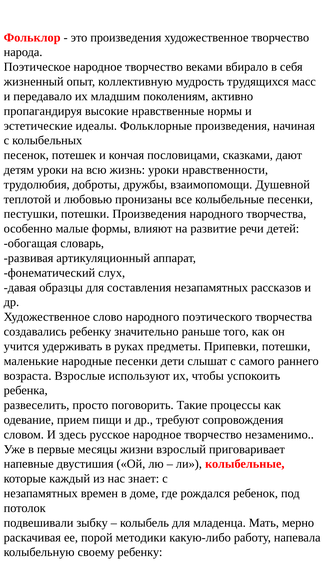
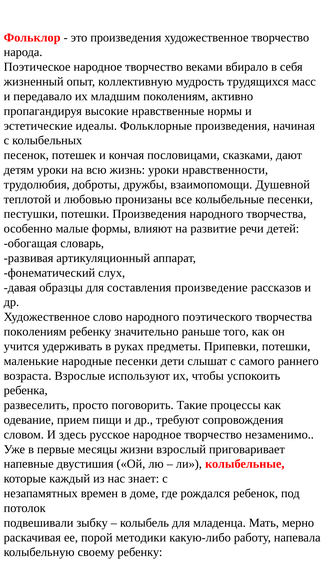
составления незапамятных: незапамятных -> произведение (211, 288)
создавались: создавались -> поколениям (35, 332)
